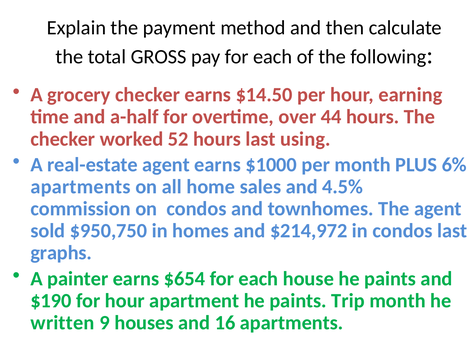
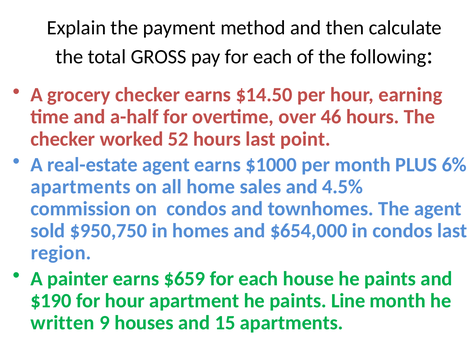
44: 44 -> 46 (331, 117)
using: using -> point (305, 139)
$214,972: $214,972 -> $654,000 (309, 231)
graphs: graphs -> region (61, 253)
$654: $654 -> $659 (184, 278)
Trip: Trip -> Line (348, 301)
16: 16 -> 15 (225, 323)
